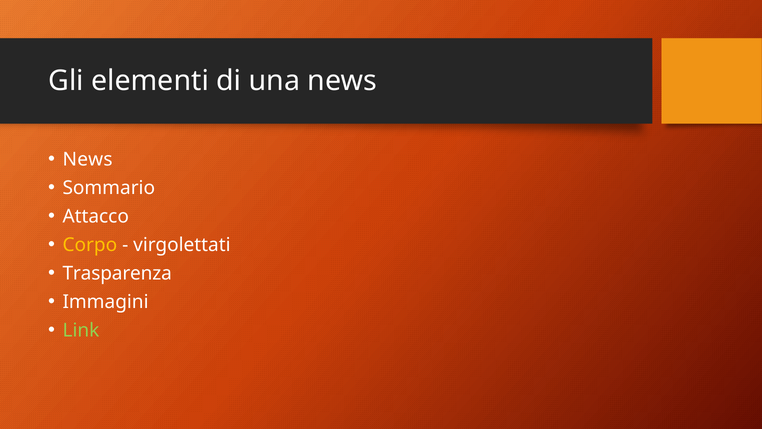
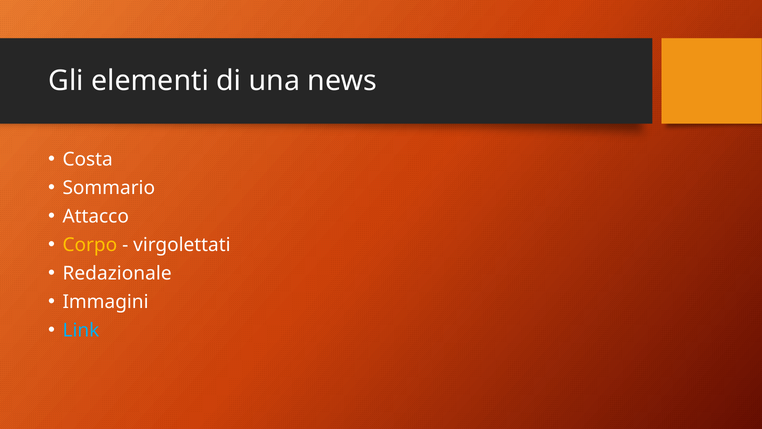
News: News -> Costa (88, 159)
Trasparenza: Trasparenza -> Redazionale (117, 273)
Link colour: light green -> light blue (81, 330)
